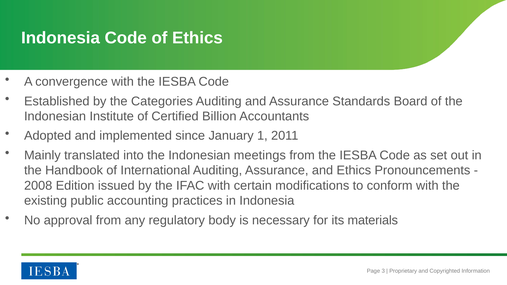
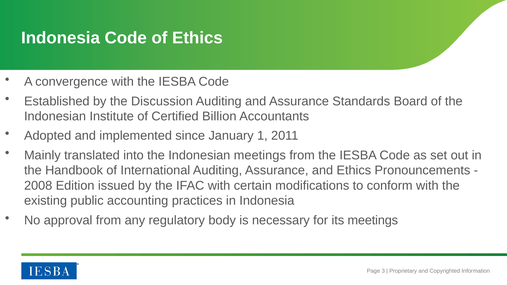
Categories: Categories -> Discussion (162, 101)
its materials: materials -> meetings (373, 220)
